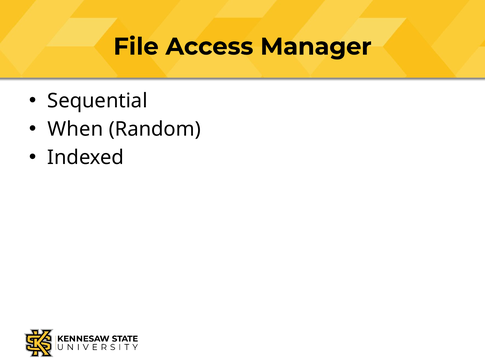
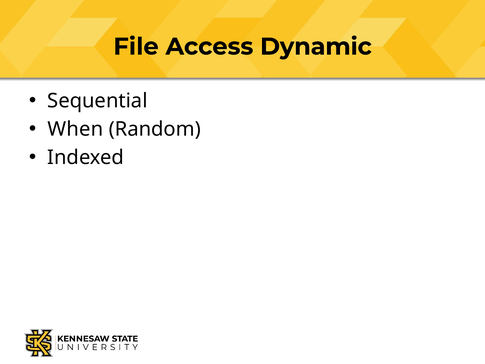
Manager: Manager -> Dynamic (316, 47)
